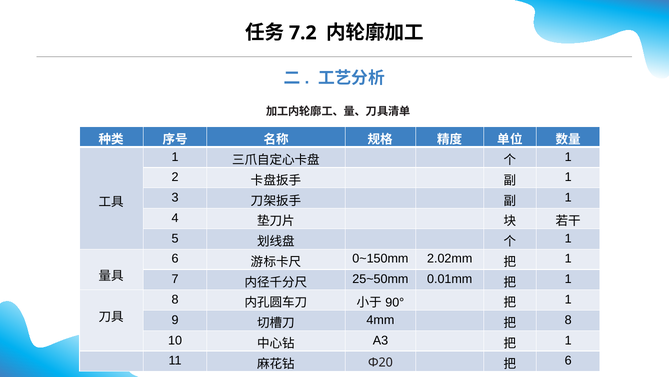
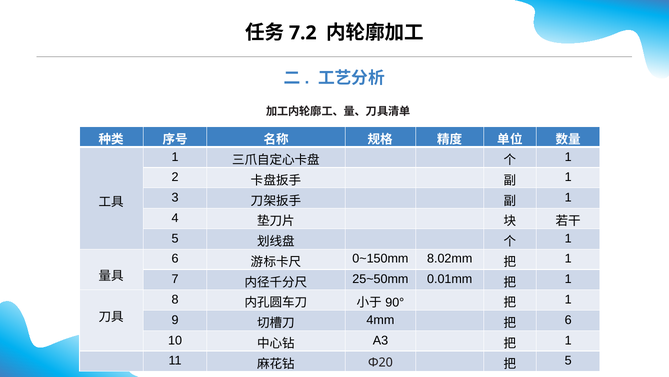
2.02mm: 2.02mm -> 8.02mm (450, 258)
8: 8 -> 6 (568, 319)
6: 6 -> 5 (568, 360)
